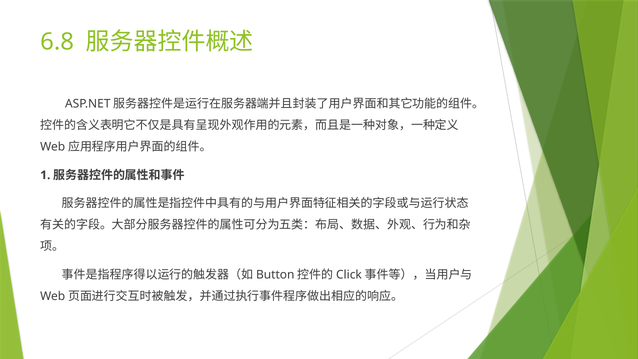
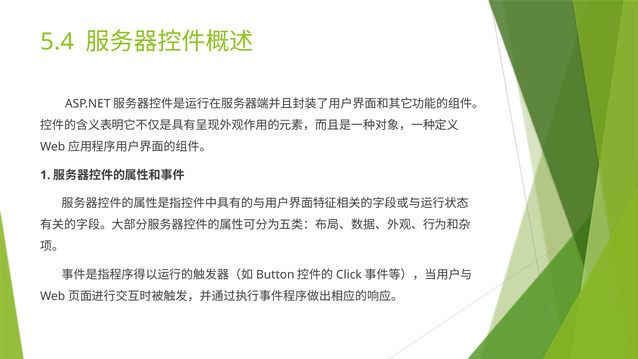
6.8: 6.8 -> 5.4 (57, 42)
